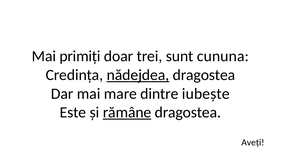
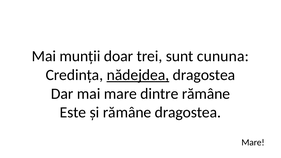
primiți: primiți -> munții (80, 56)
dintre iubește: iubește -> rămâne (206, 94)
rămâne underline: present -> none (127, 112)
Aveți: Aveți -> Mare (253, 143)
